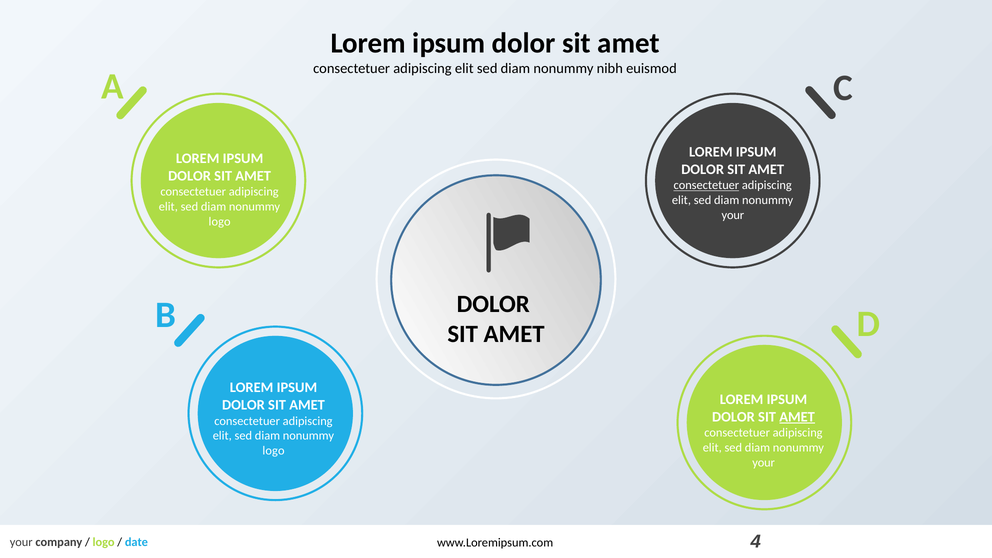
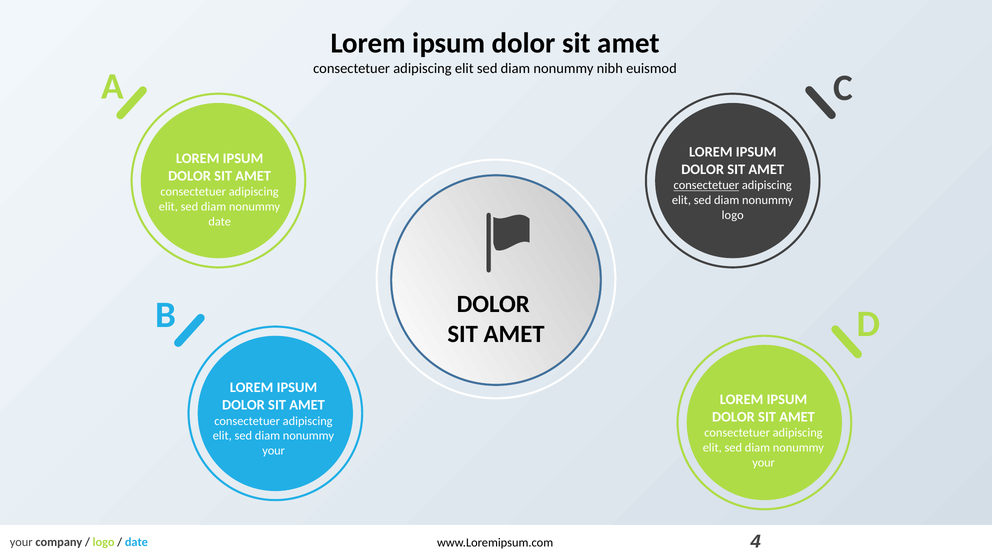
your: your -> logo (733, 215)
logo: logo -> date (220, 221)
AMET underline: present -> none (797, 417)
logo: logo -> your (274, 451)
